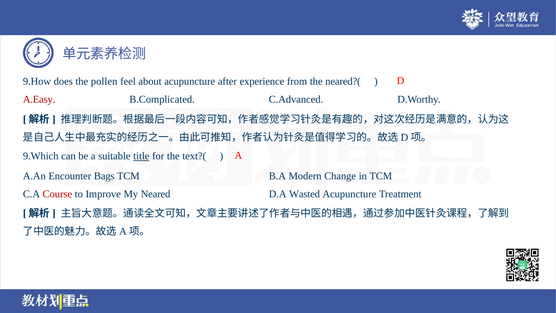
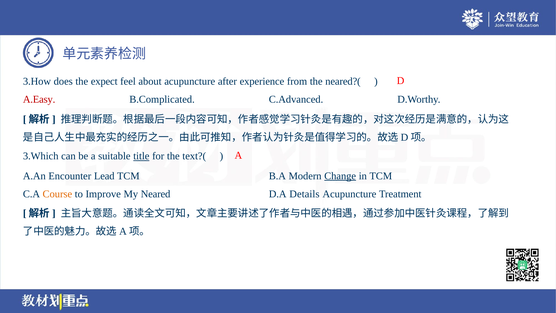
9.How: 9.How -> 3.How (37, 81)
pollen: pollen -> expect (104, 81)
9.Which: 9.Which -> 3.Which (41, 156)
Bags: Bags -> Lead (104, 176)
Change underline: none -> present (340, 176)
Course colour: red -> orange (57, 194)
Wasted: Wasted -> Details (304, 194)
